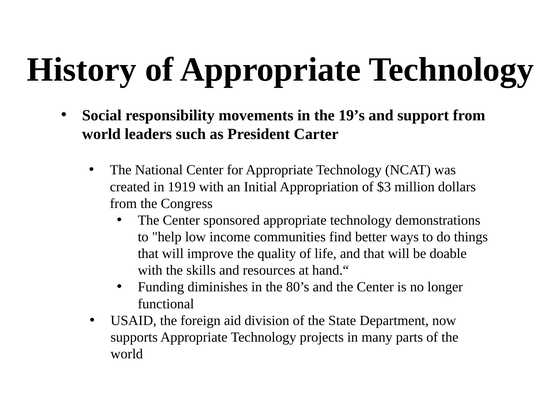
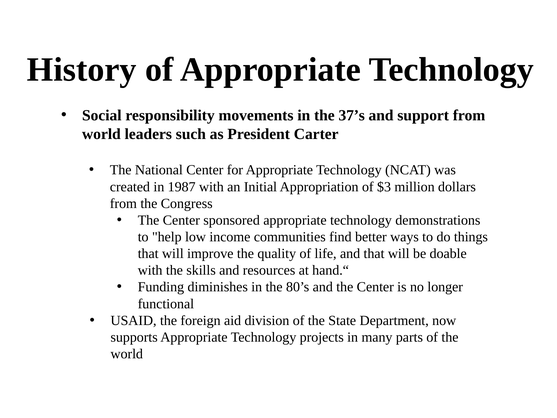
19’s: 19’s -> 37’s (352, 115)
1919: 1919 -> 1987 (182, 187)
